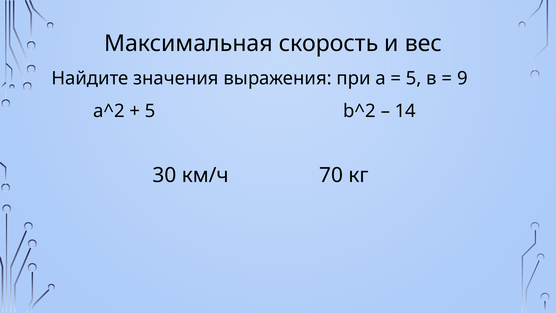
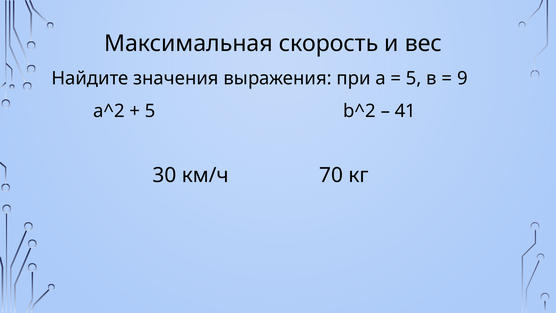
14: 14 -> 41 (405, 111)
